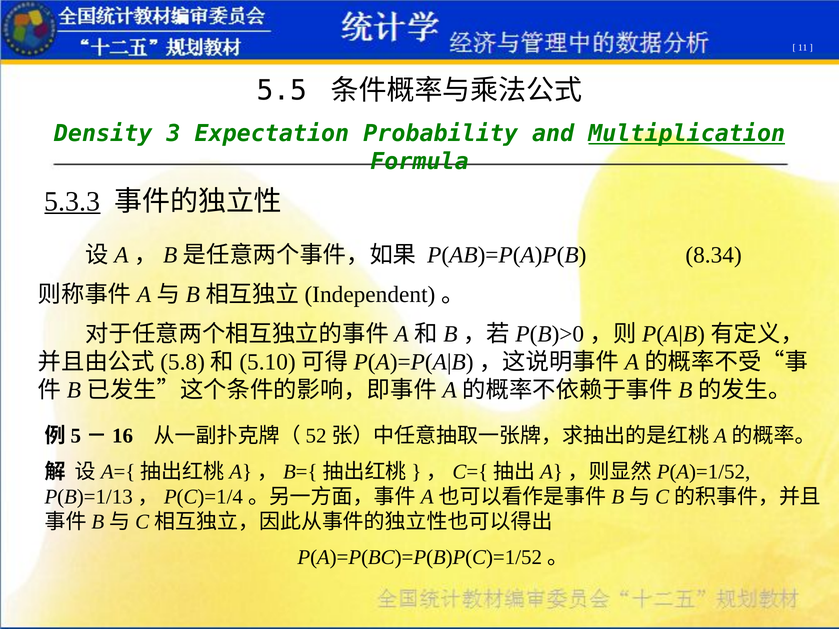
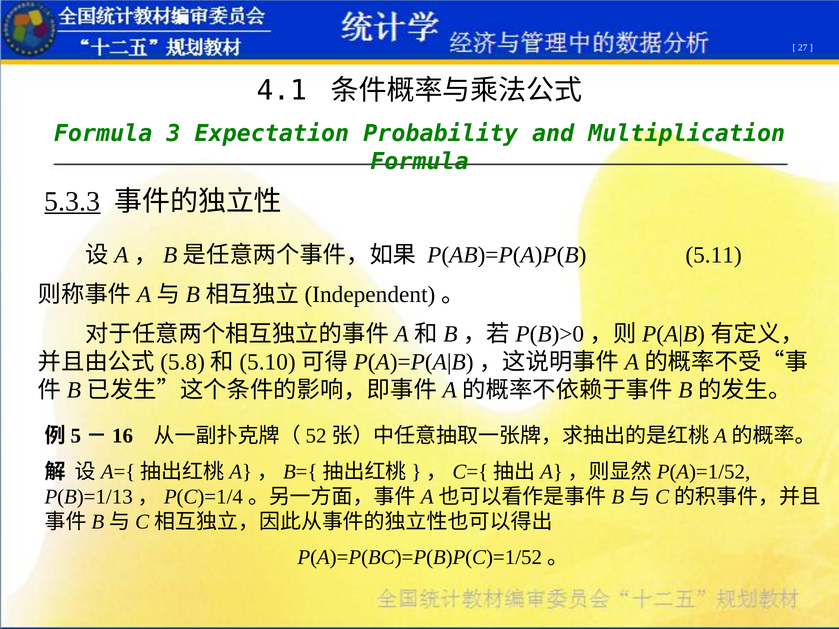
11: 11 -> 27 (803, 48)
5.5: 5.5 -> 4.1 (282, 91)
Density: Density -> Formula (103, 134)
Multiplication underline: present -> none (687, 134)
8.34: 8.34 -> 5.11 (714, 255)
